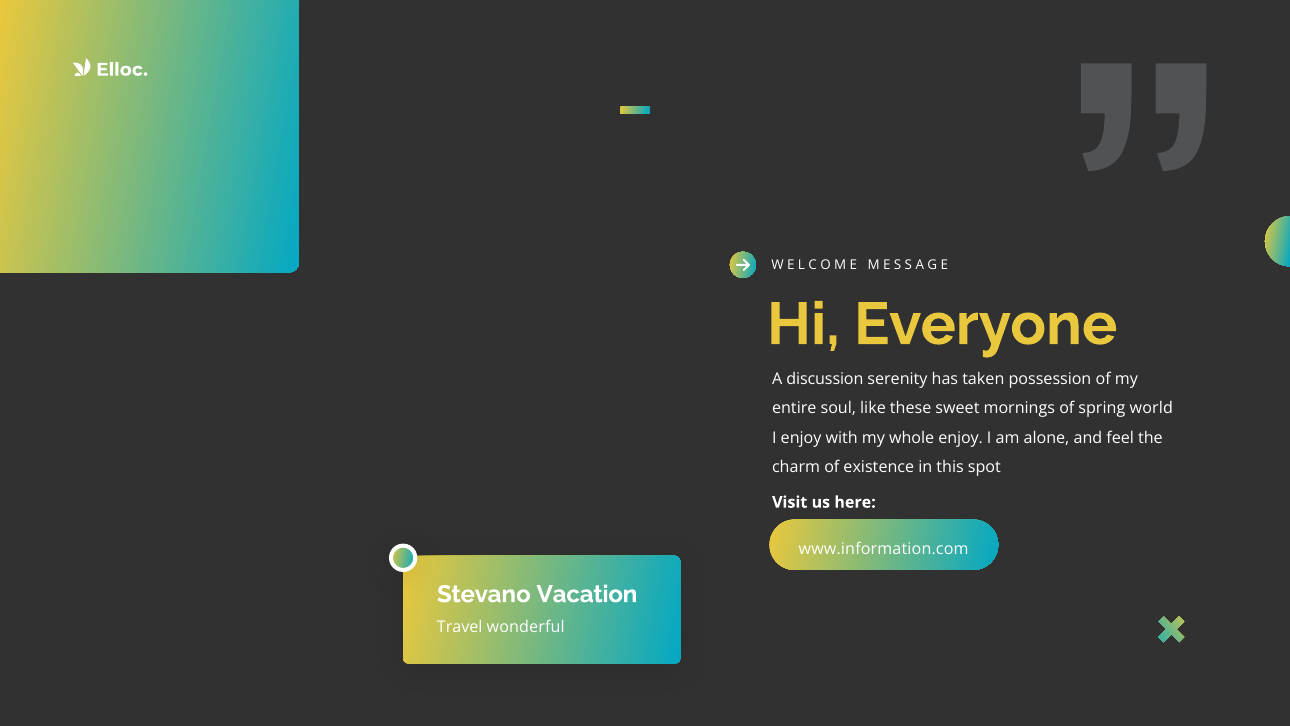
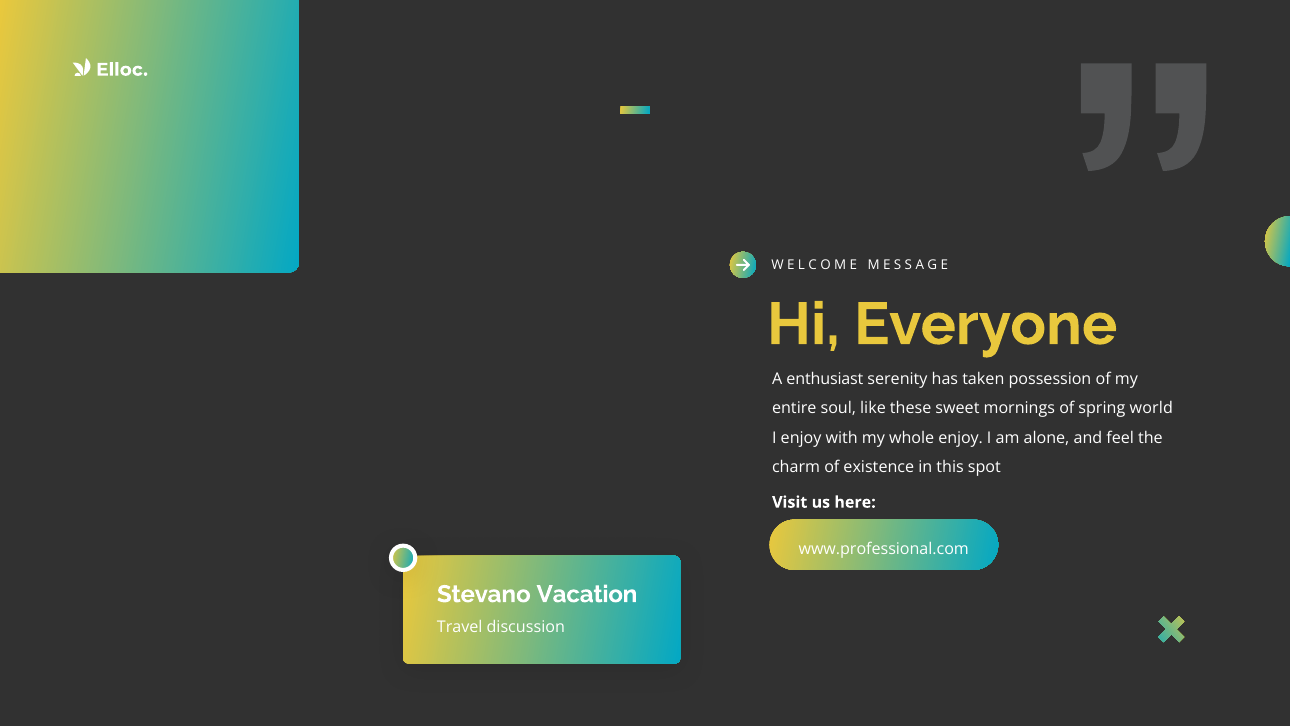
discussion: discussion -> enthusiast (825, 379)
www.information.com: www.information.com -> www.professional.com (884, 549)
wonderful: wonderful -> discussion (526, 627)
